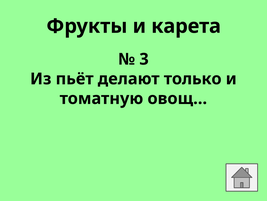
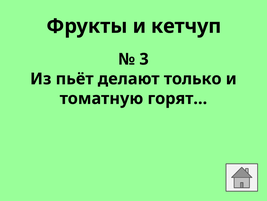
карета: карета -> кетчуп (186, 26)
овощ…: овощ… -> горят… (177, 98)
